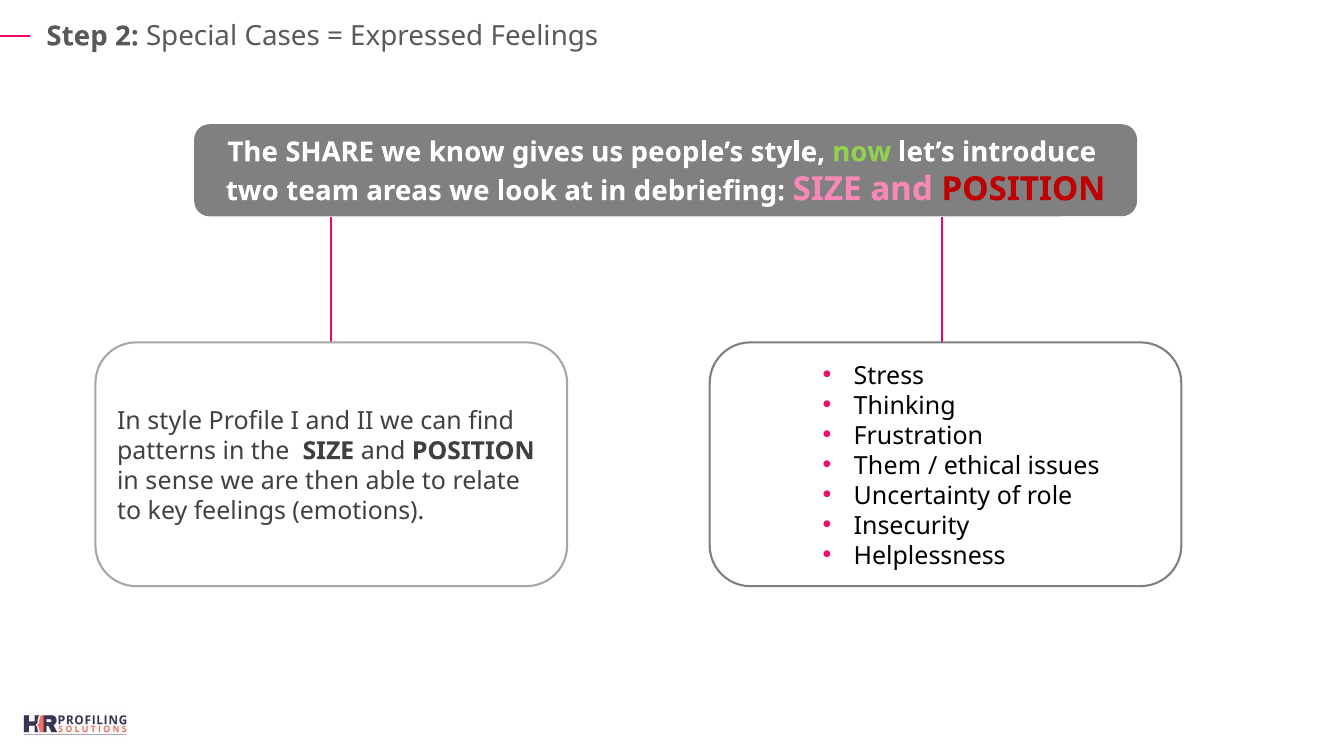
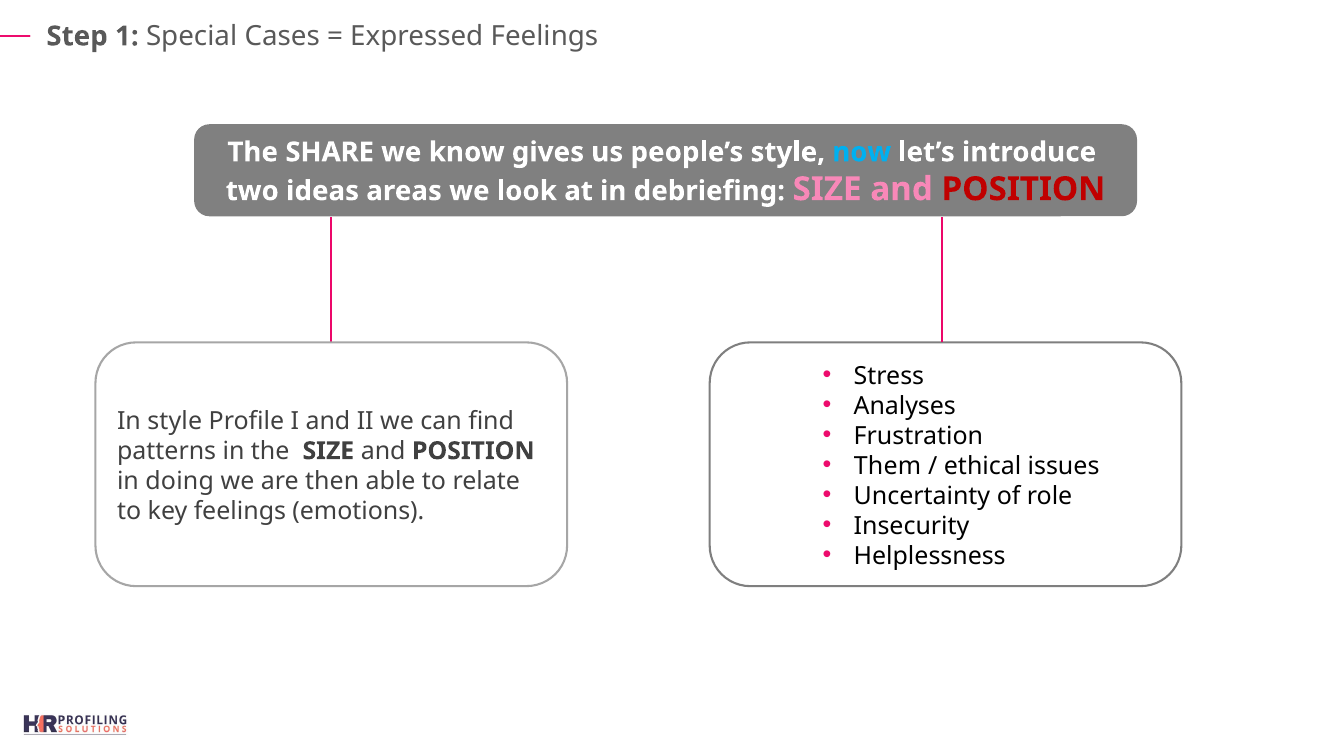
2: 2 -> 1 (127, 36)
now colour: light green -> light blue (862, 152)
team: team -> ideas (323, 191)
Thinking: Thinking -> Analyses (905, 406)
sense: sense -> doing (180, 481)
